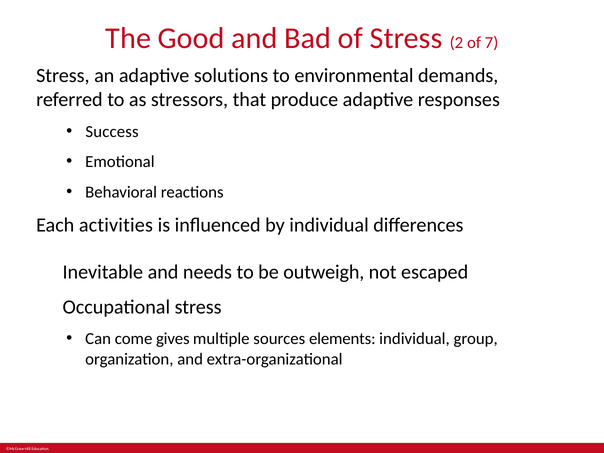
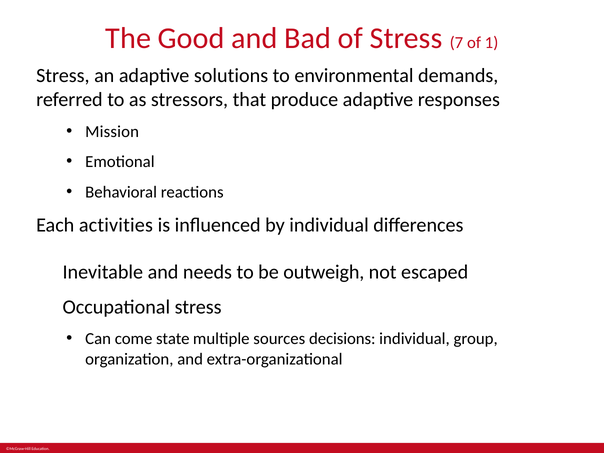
2: 2 -> 7 (456, 43)
7: 7 -> 1 (492, 43)
Success: Success -> Mission (112, 132)
gives: gives -> state (173, 339)
elements: elements -> decisions (342, 339)
